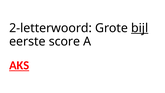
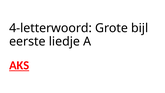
2-letterwoord: 2-letterwoord -> 4-letterwoord (51, 28)
bijl underline: present -> none (140, 28)
score: score -> liedje (64, 41)
